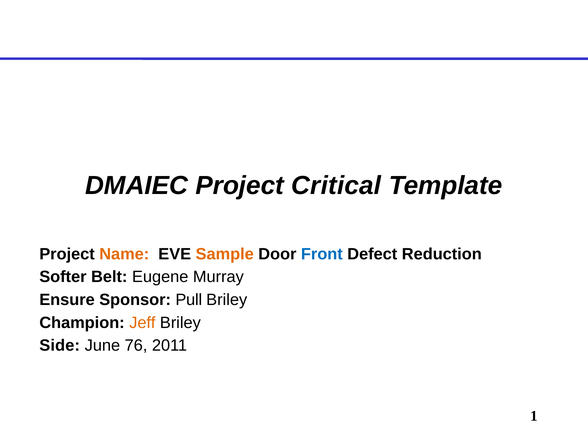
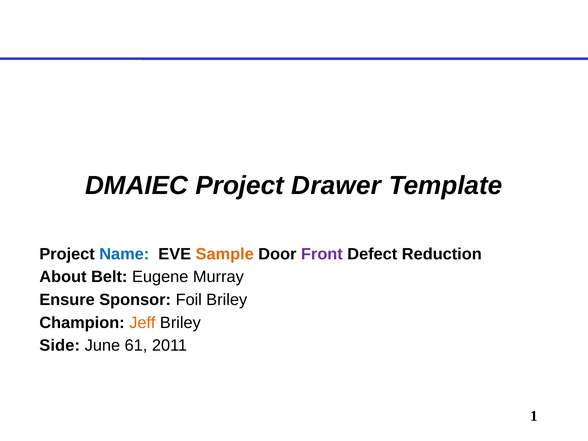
Critical: Critical -> Drawer (336, 186)
Name colour: orange -> blue (124, 254)
Front colour: blue -> purple (322, 254)
Softer: Softer -> About (63, 277)
Pull: Pull -> Foil (189, 300)
76: 76 -> 61 (136, 345)
